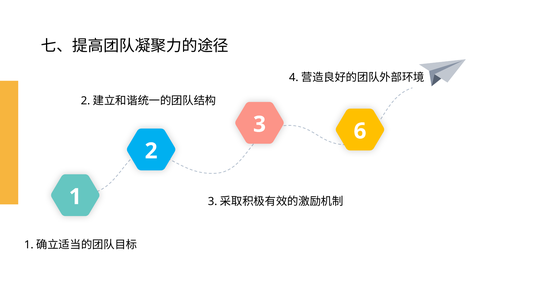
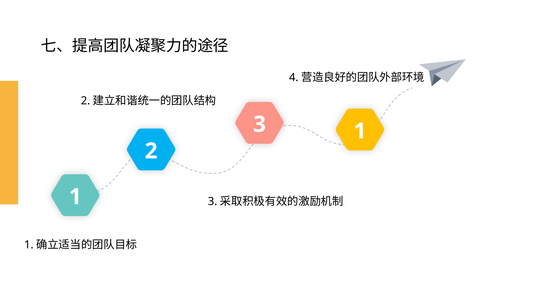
3 6: 6 -> 1 (360, 131)
